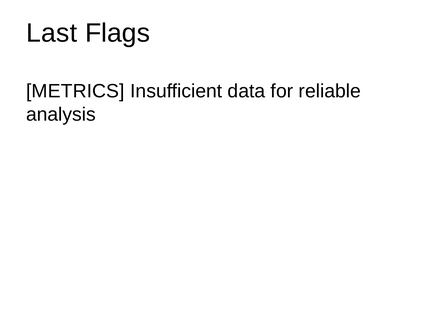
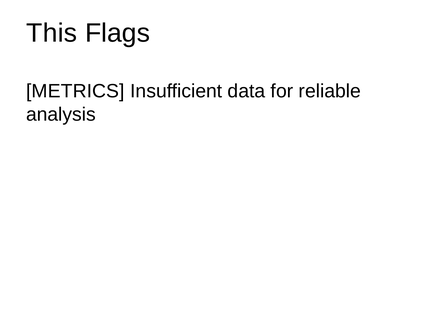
Last: Last -> This (52, 33)
